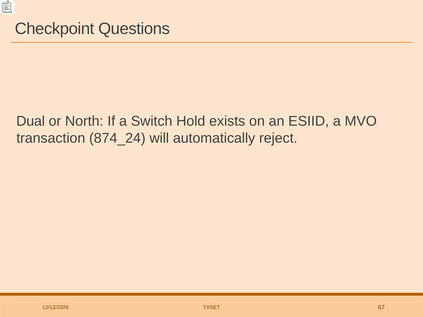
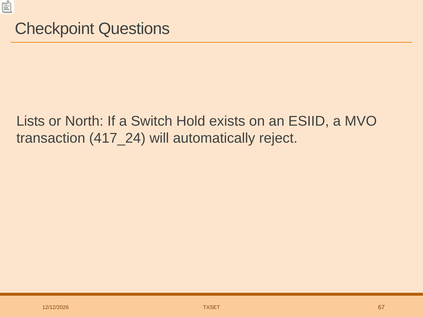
Dual: Dual -> Lists (31, 121)
874_24: 874_24 -> 417_24 (117, 138)
